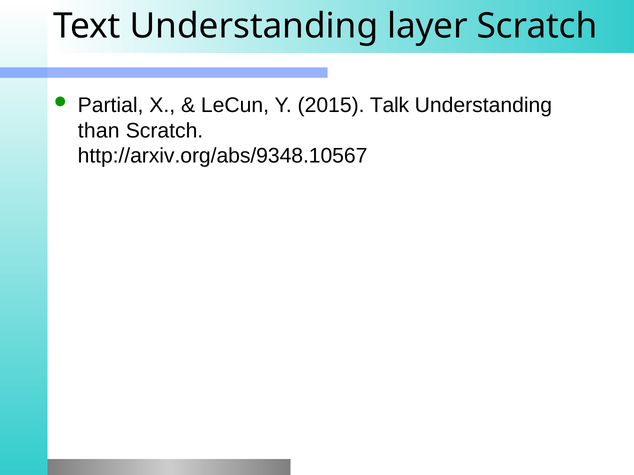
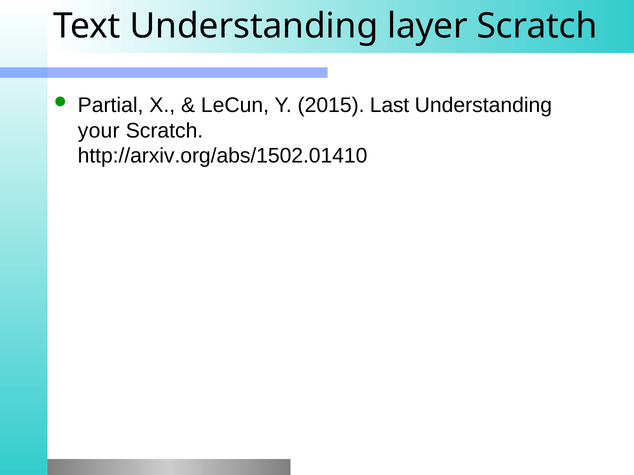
Talk: Talk -> Last (390, 105)
than: than -> your (99, 131)
http://arxiv.org/abs/9348.10567: http://arxiv.org/abs/9348.10567 -> http://arxiv.org/abs/1502.01410 (223, 156)
